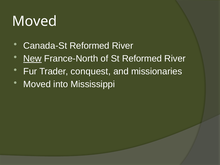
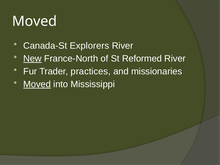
Canada-St Reformed: Reformed -> Explorers (89, 46)
conquest: conquest -> practices (91, 71)
Moved underline: none -> present (37, 84)
